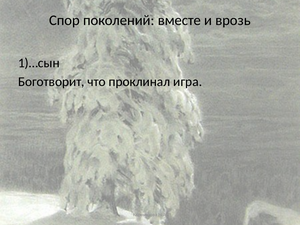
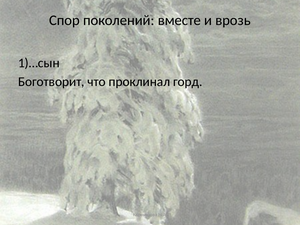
игра: игра -> горд (188, 82)
